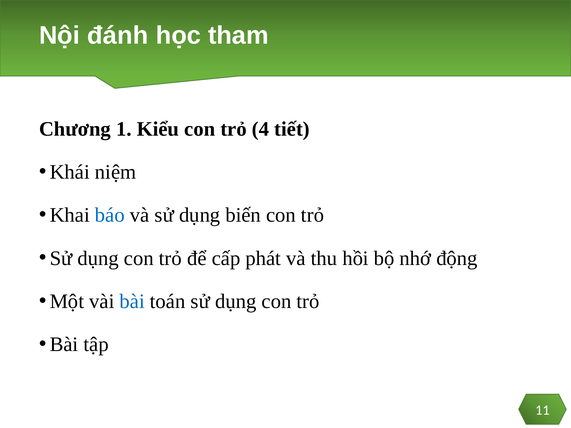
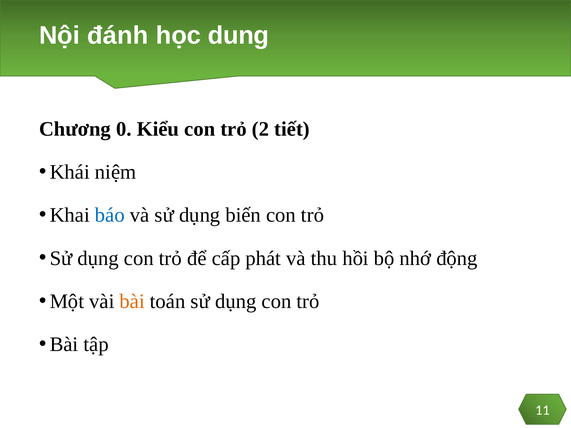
tham: tham -> dung (238, 36)
1: 1 -> 0 (124, 129)
4: 4 -> 2 (260, 129)
bài colour: blue -> orange (132, 302)
